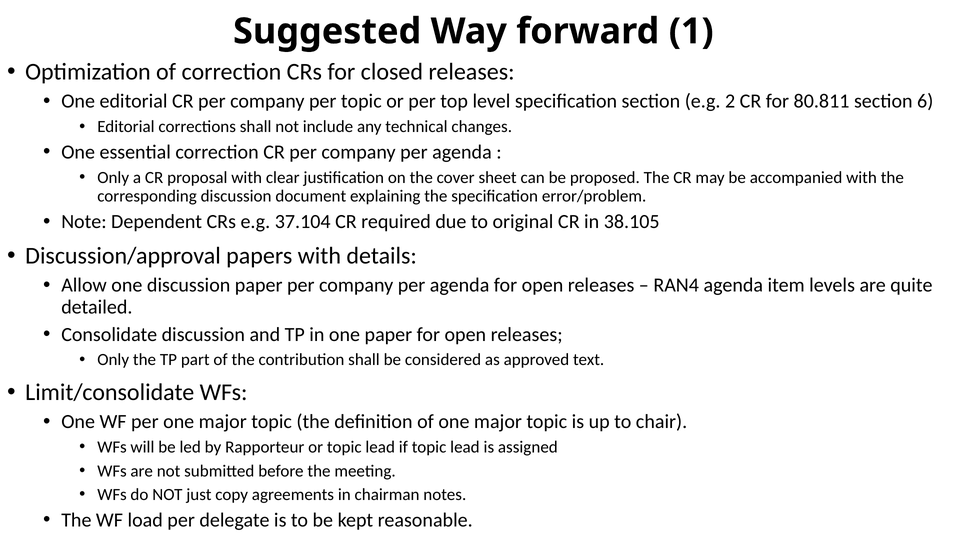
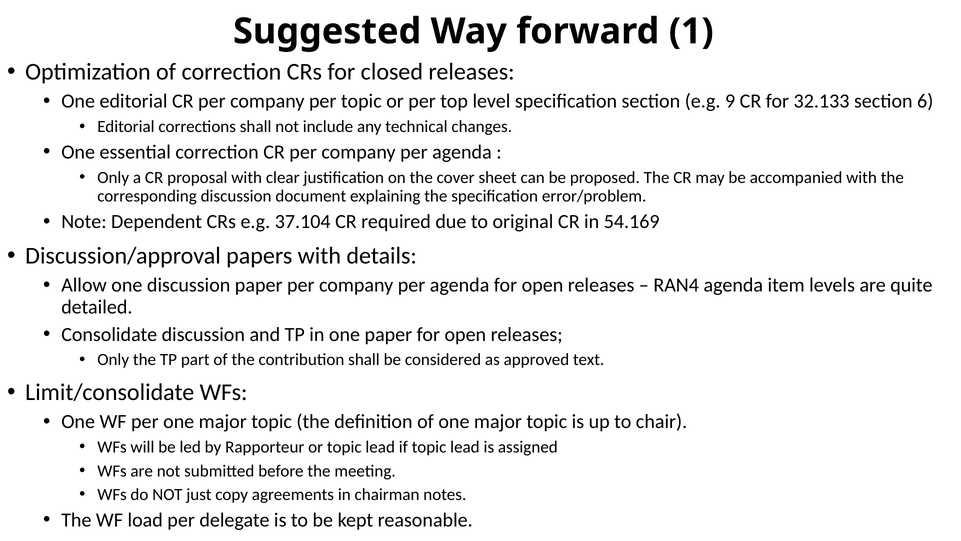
2: 2 -> 9 (730, 101)
80.811: 80.811 -> 32.133 (822, 101)
38.105: 38.105 -> 54.169 (632, 222)
